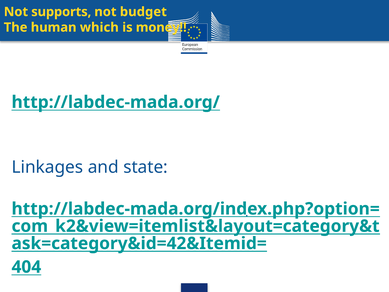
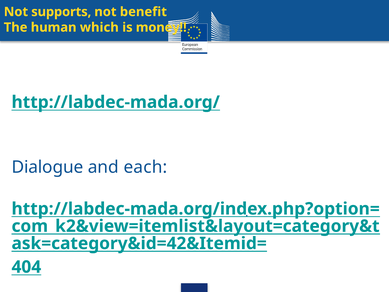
budget: budget -> benefit (143, 12)
Linkages: Linkages -> Dialogue (47, 167)
state: state -> each (145, 167)
